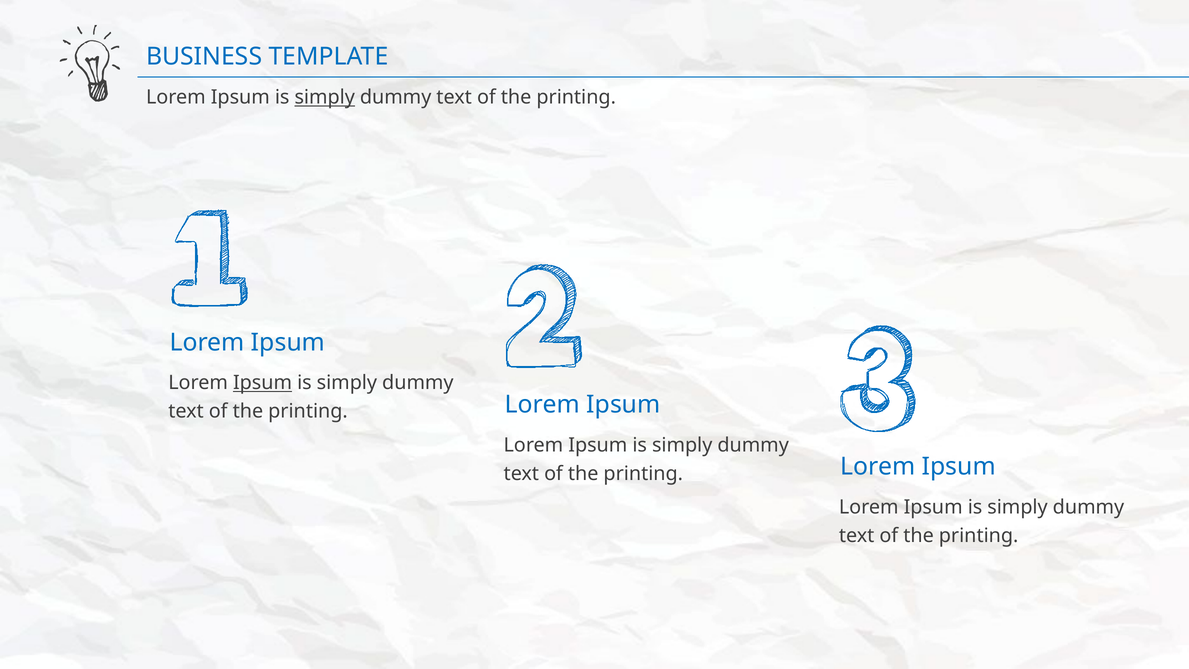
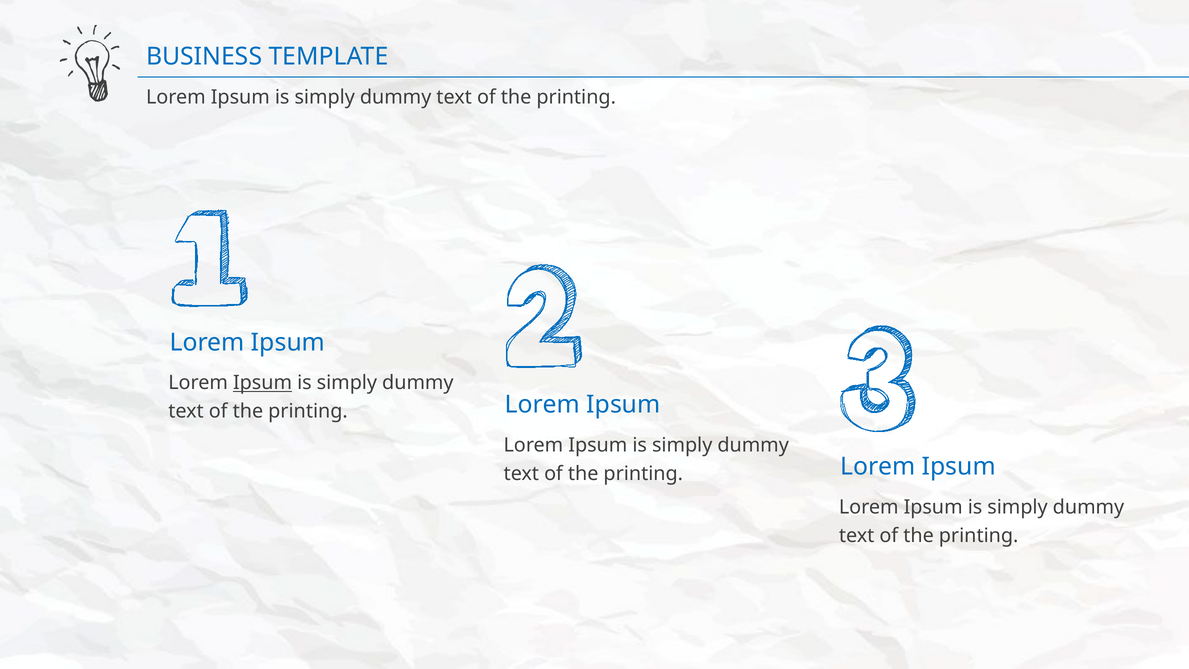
simply underline: present -> none (325, 97)
